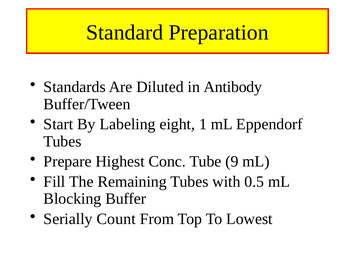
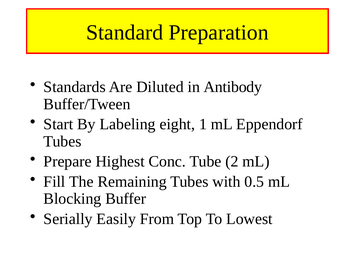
9: 9 -> 2 (232, 162)
Count: Count -> Easily (116, 219)
